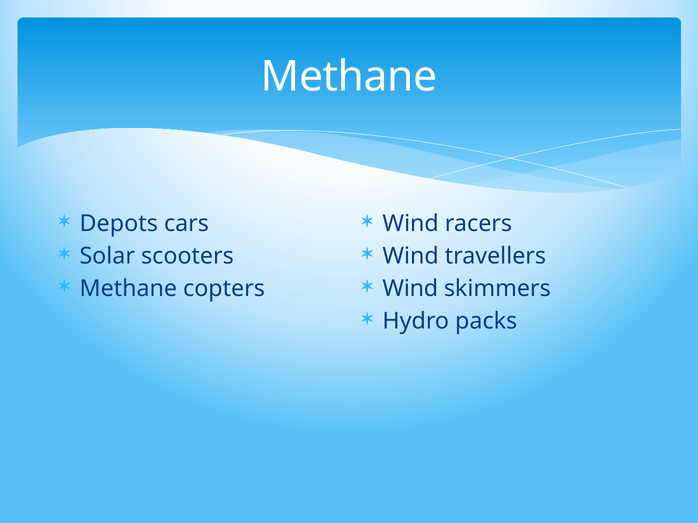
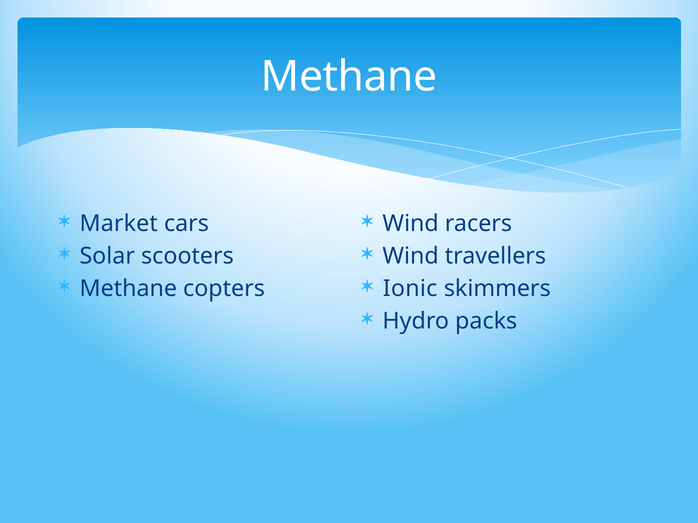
Depots: Depots -> Market (119, 224)
Wind: Wind -> Ionic (410, 289)
